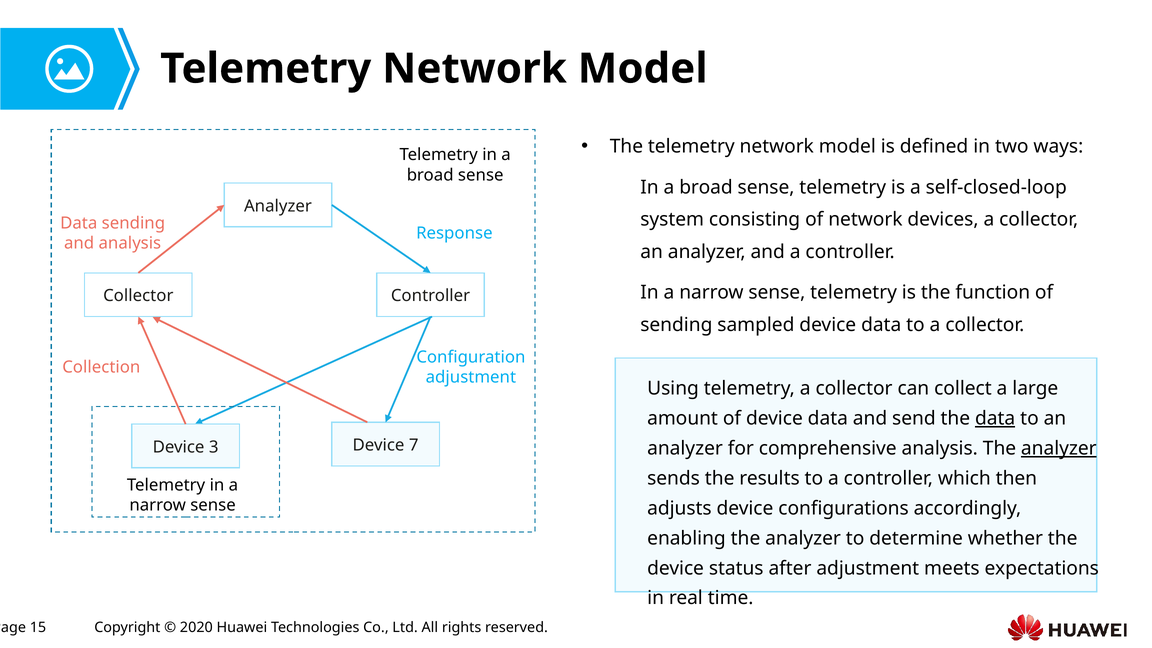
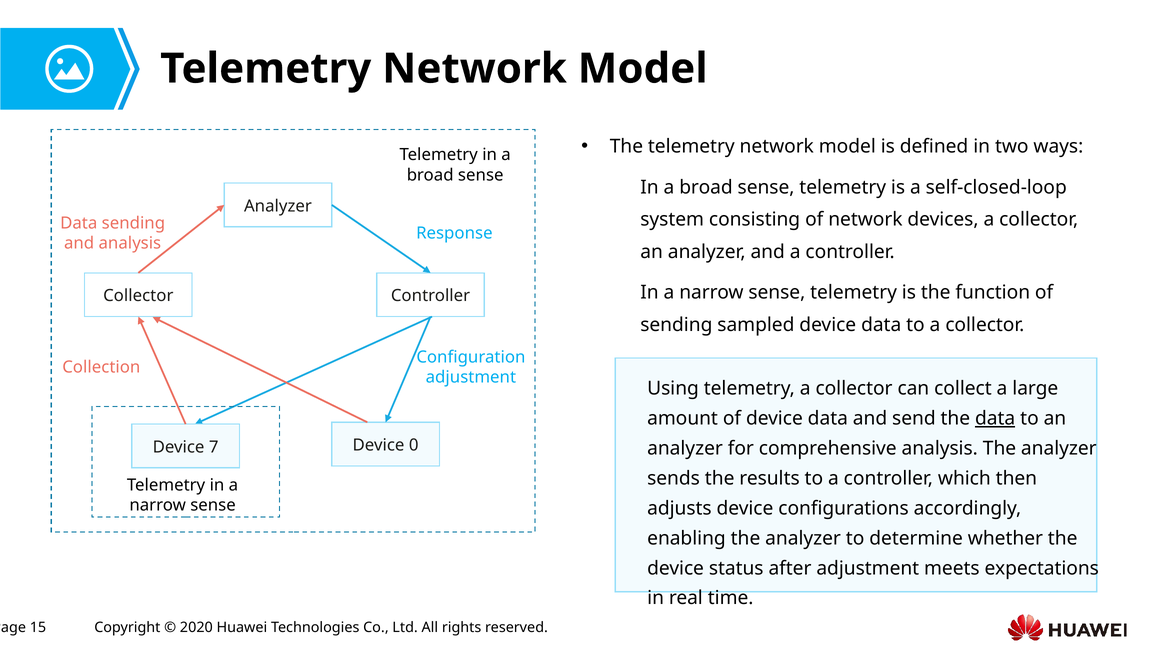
3: 3 -> 7 (214, 447)
7: 7 -> 0 (414, 445)
analyzer underline: present -> none (1059, 448)
